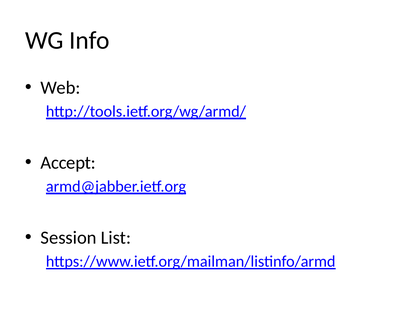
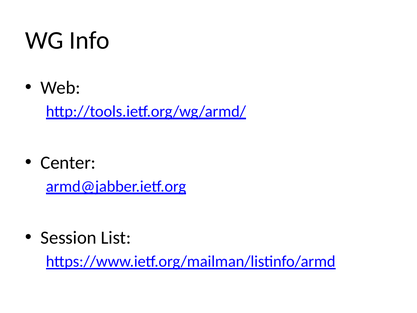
Accept: Accept -> Center (68, 163)
